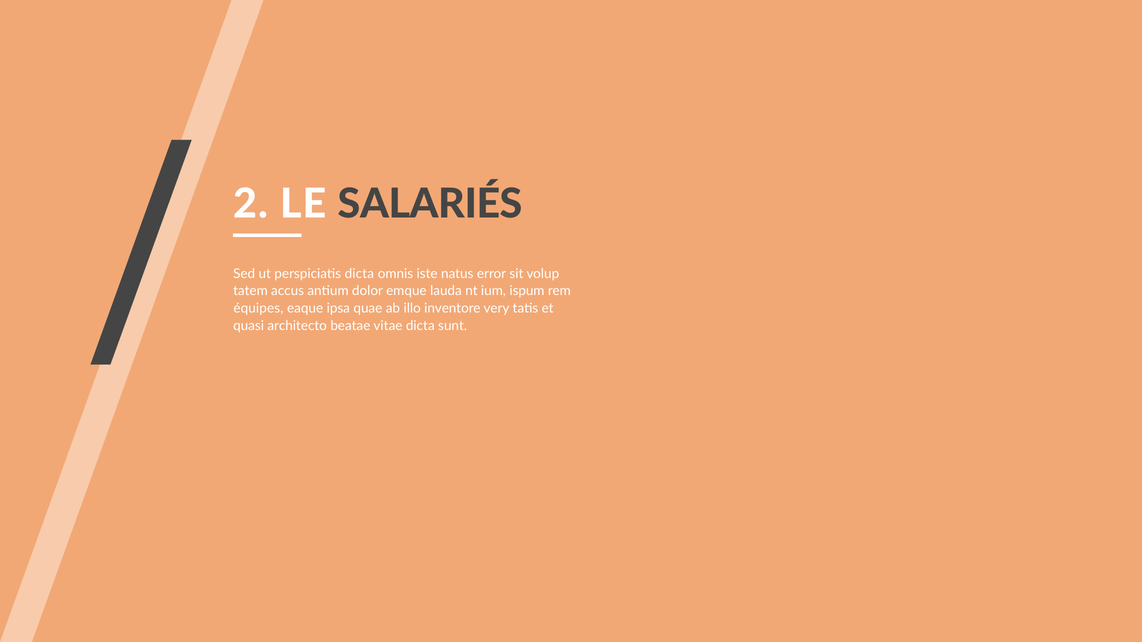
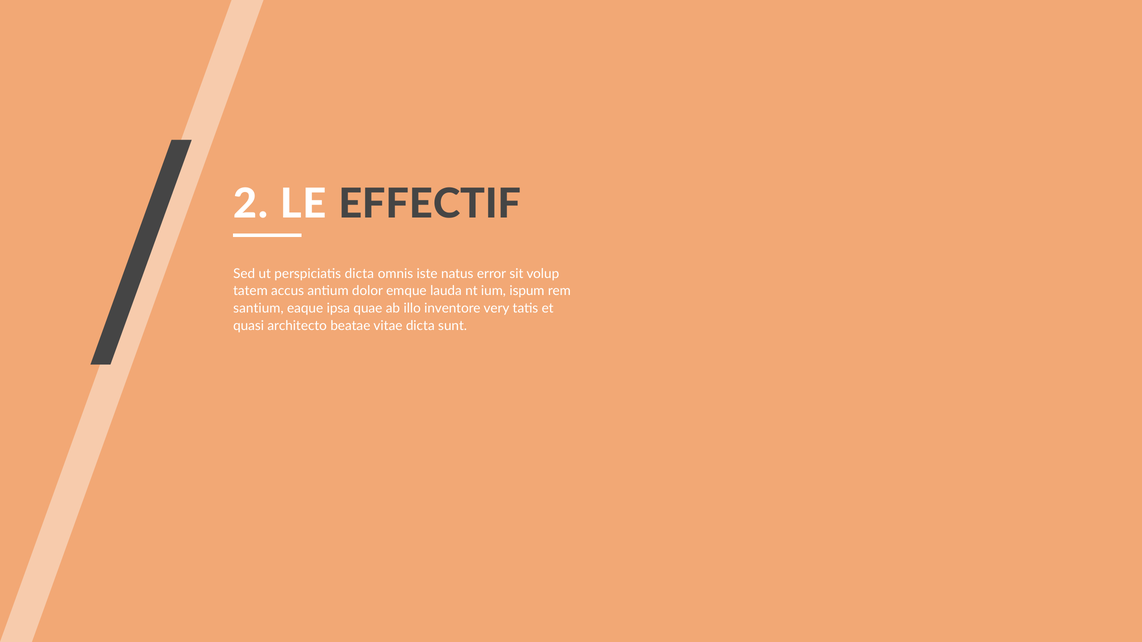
SALARIÉS: SALARIÉS -> EFFECTIF (430, 204)
équipes: équipes -> santium (258, 309)
